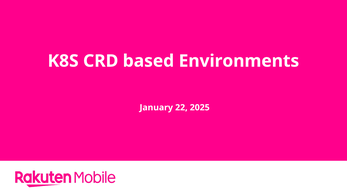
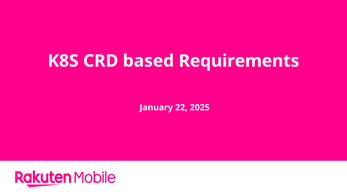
Environments: Environments -> Requirements (239, 61)
